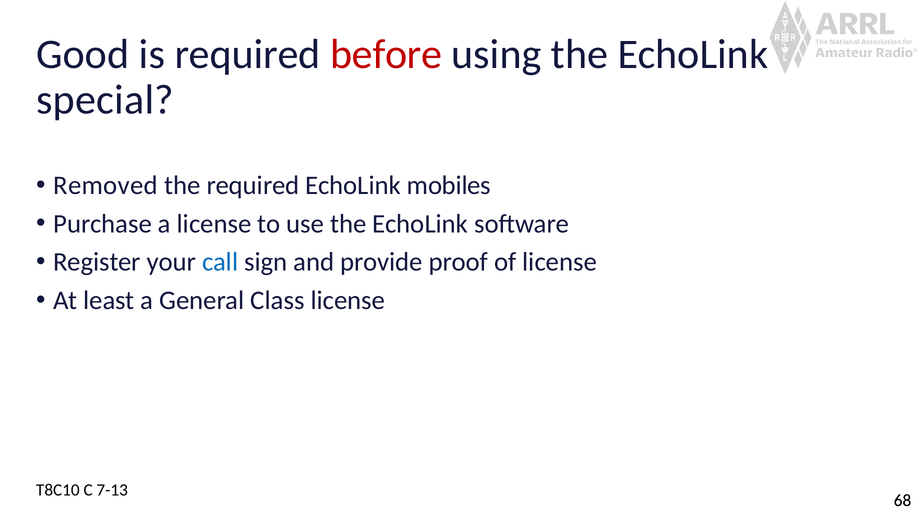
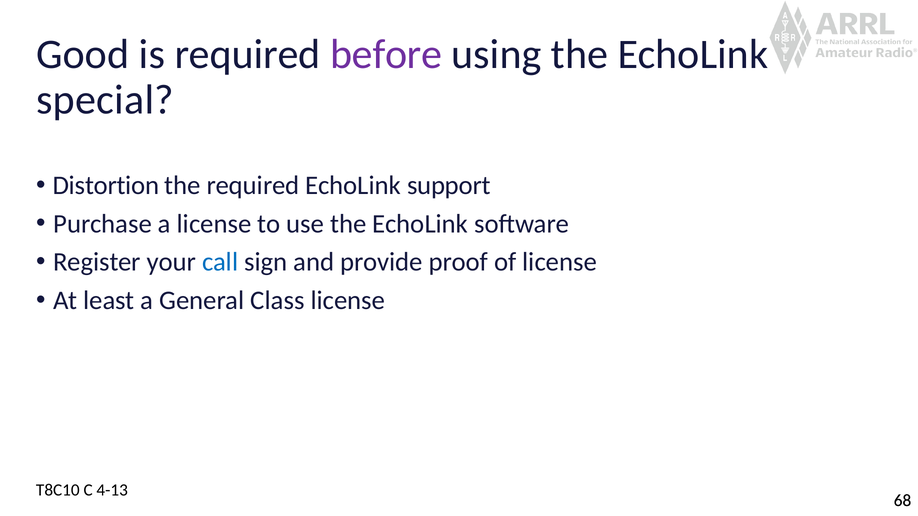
before colour: red -> purple (386, 54)
Removed: Removed -> Distortion (106, 185)
mobiles: mobiles -> support (449, 185)
7-13: 7-13 -> 4-13 (112, 491)
